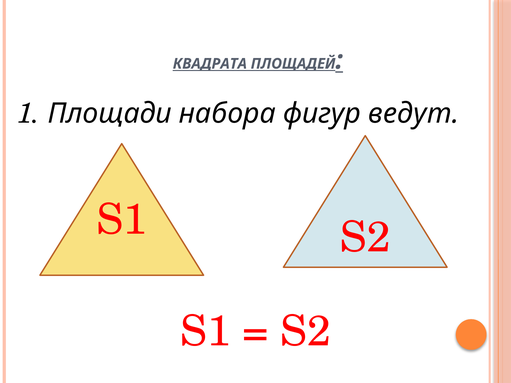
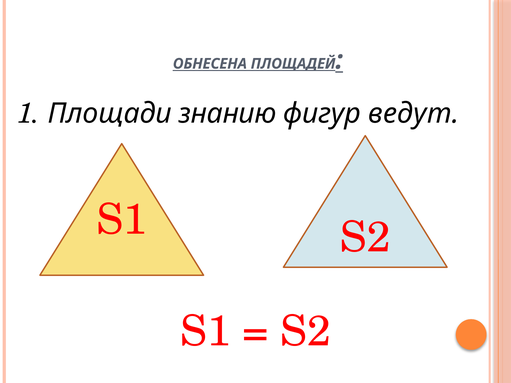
КВАДРАТА: КВАДРАТА -> ОБНЕСЕНА (210, 64)
набора: набора -> знанию (228, 113)
